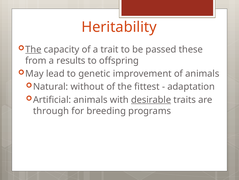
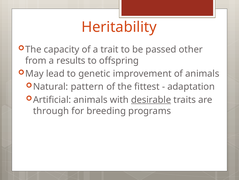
The underline: present -> none (33, 49)
these: these -> other (191, 49)
without: without -> pattern (87, 86)
